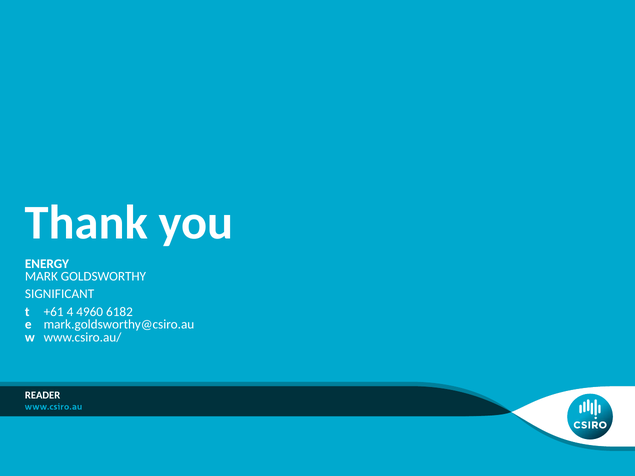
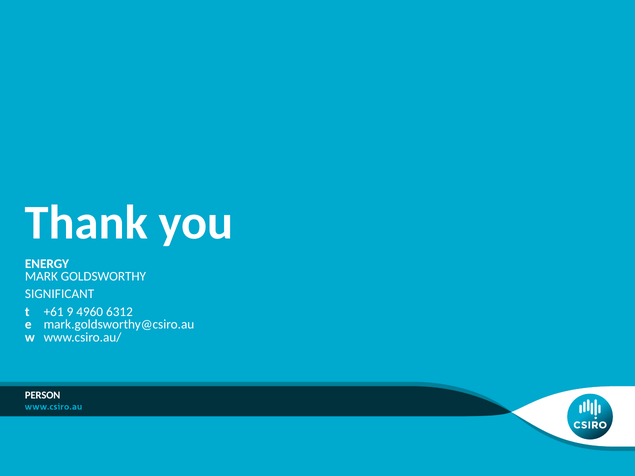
4: 4 -> 9 (70, 312)
6182: 6182 -> 6312 (119, 312)
READER: READER -> PERSON (43, 396)
